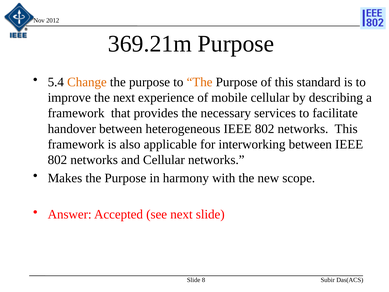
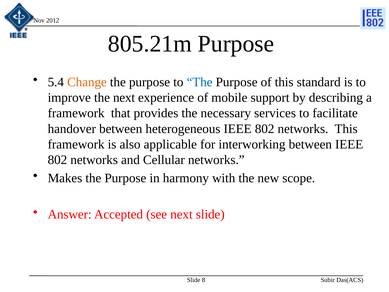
369.21m: 369.21m -> 805.21m (150, 44)
The colour: orange -> blue (200, 82)
mobile cellular: cellular -> support (270, 98)
